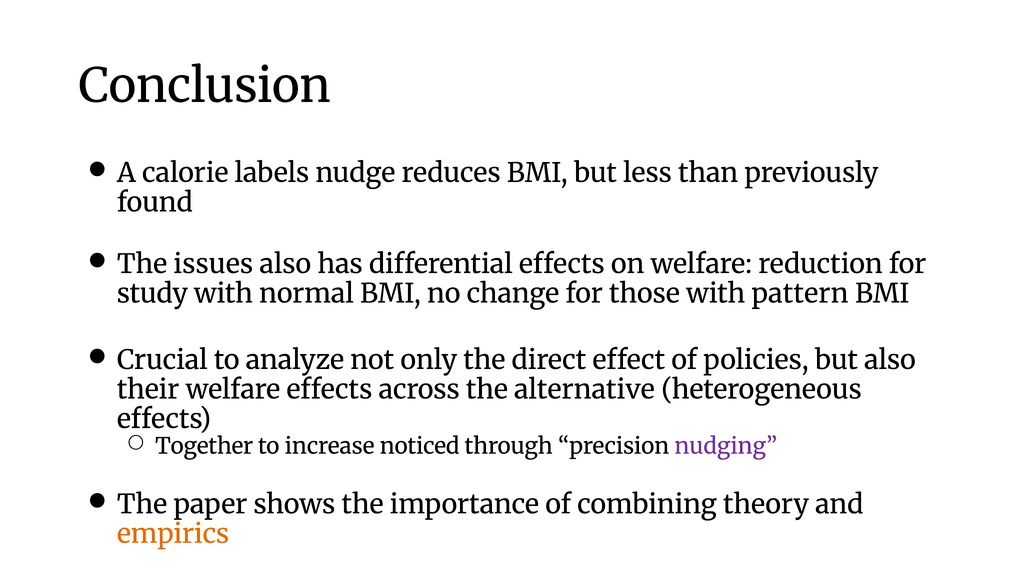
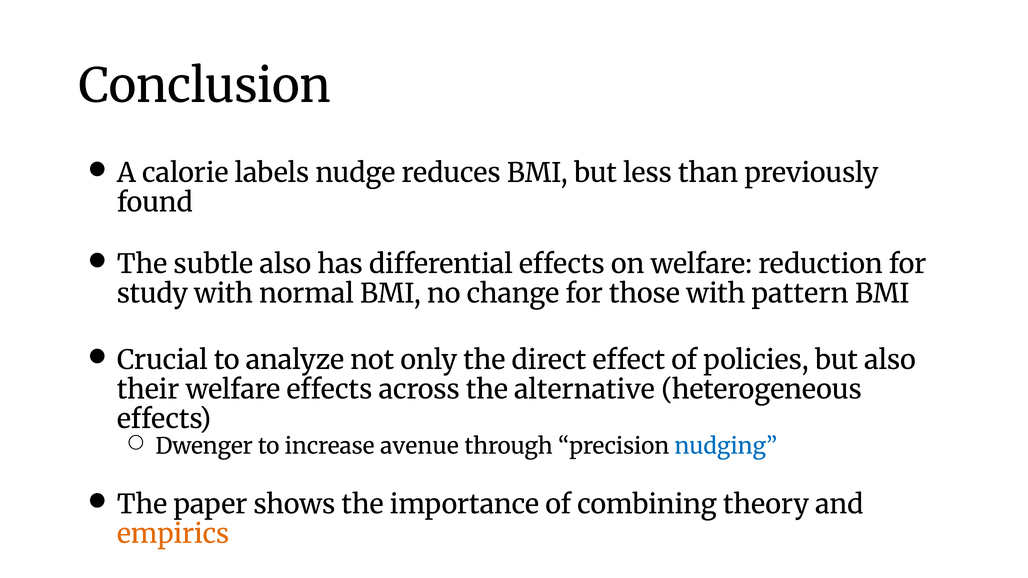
issues: issues -> subtle (213, 264)
Together: Together -> Dwenger (204, 446)
noticed: noticed -> avenue (419, 446)
nudging colour: purple -> blue (726, 446)
